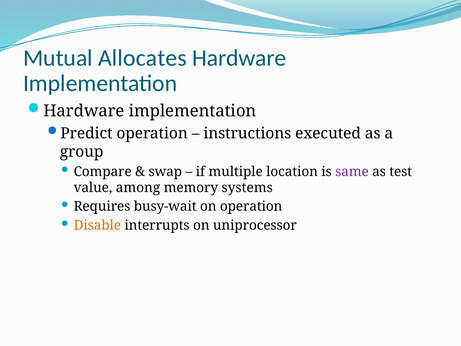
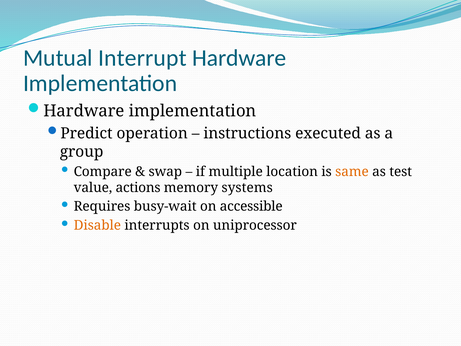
Allocates: Allocates -> Interrupt (142, 58)
same colour: purple -> orange (352, 171)
among: among -> actions (138, 188)
on operation: operation -> accessible (251, 206)
